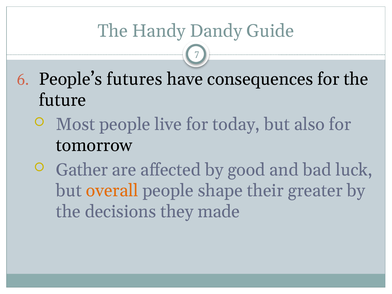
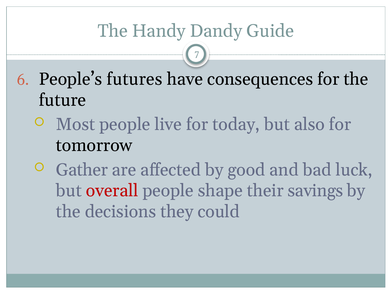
overall colour: orange -> red (112, 191)
greater: greater -> savings (315, 191)
made: made -> could (219, 212)
